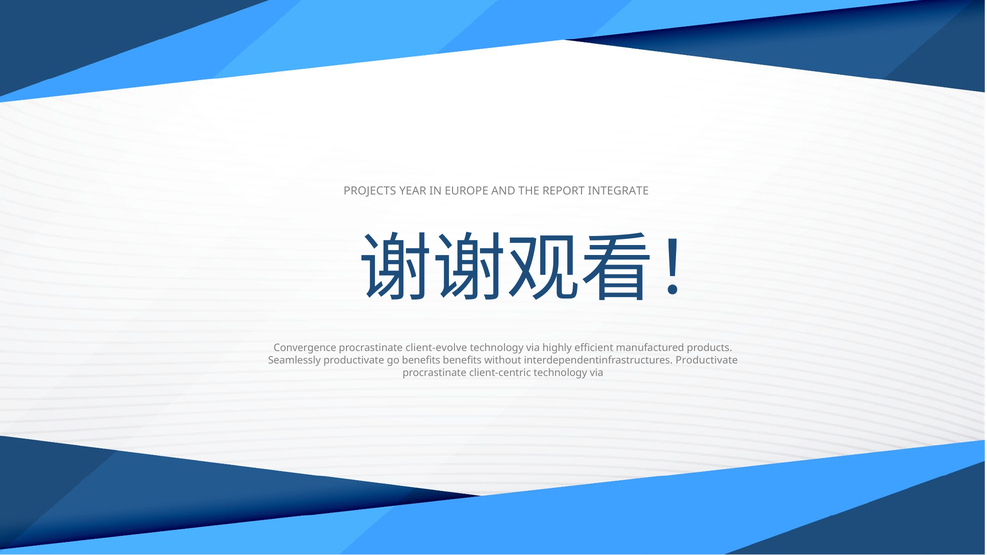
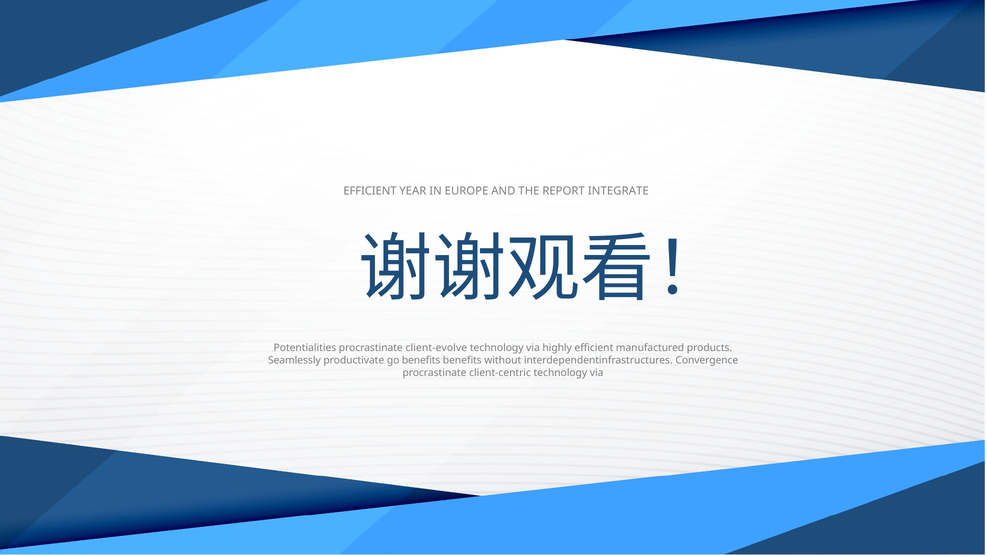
PROJECTS: PROJECTS -> EFFICIENT (370, 191)
Convergence: Convergence -> Potentialities (305, 348)
interdependentinfrastructures Productivate: Productivate -> Convergence (707, 360)
